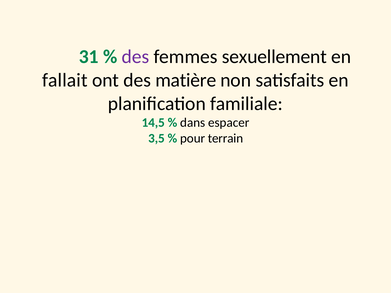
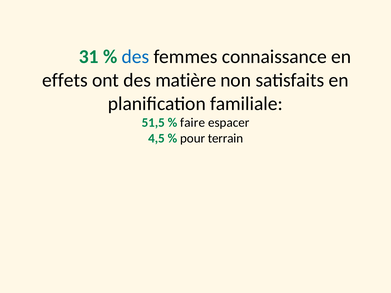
des colour: purple -> blue (135, 57)
sexuellement: sexuellement -> connaissance (274, 57)
fallait: fallait -> effets (65, 80)
14,5: 14,5 -> 51,5 (153, 123)
dans: dans -> faire (193, 123)
3,5: 3,5 -> 4,5 (156, 138)
